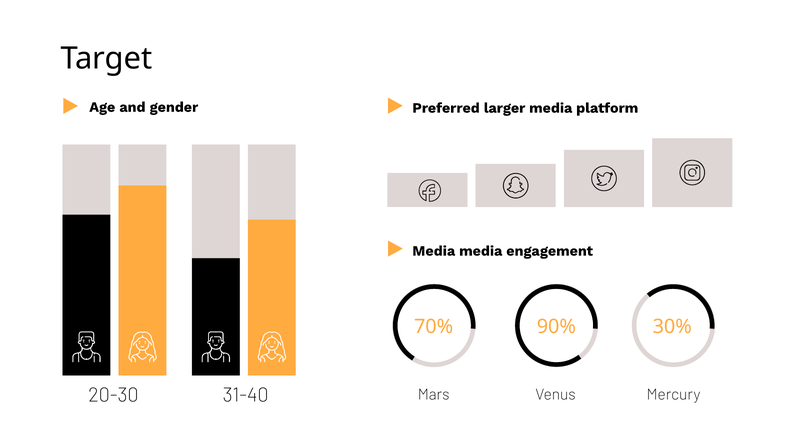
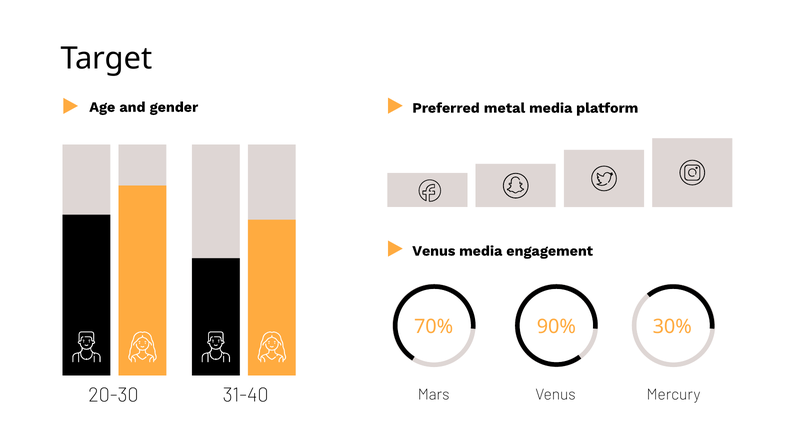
larger: larger -> metal (505, 108)
Media: Media -> Venus (434, 251)
